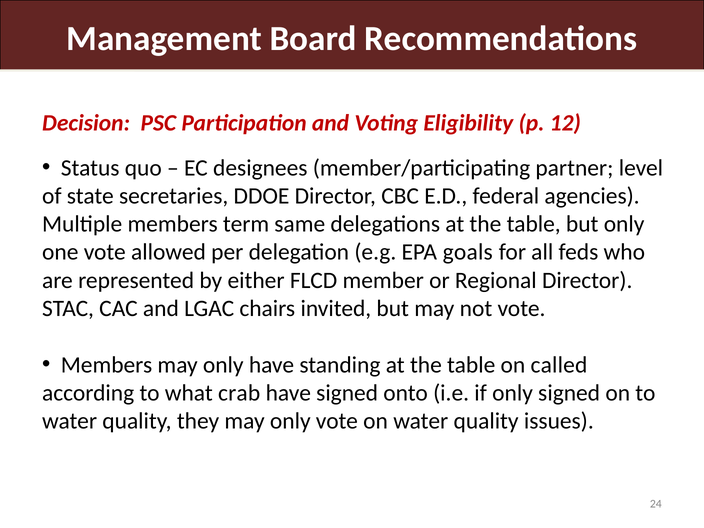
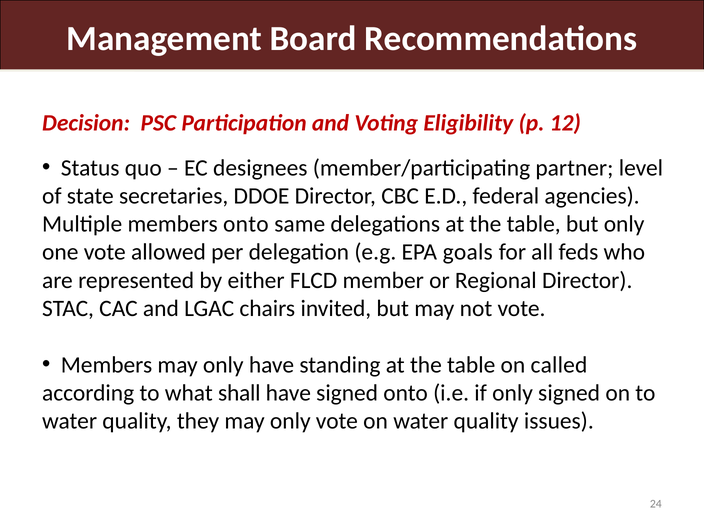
members term: term -> onto (246, 224)
crab: crab -> shall (239, 393)
